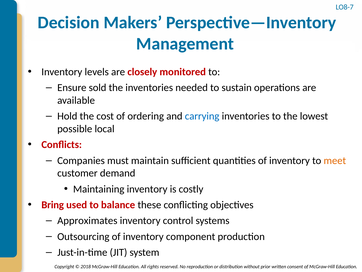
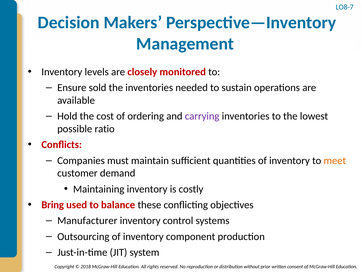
carrying colour: blue -> purple (202, 116)
local: local -> ratio (105, 129)
Approximates: Approximates -> Manufacturer (87, 220)
